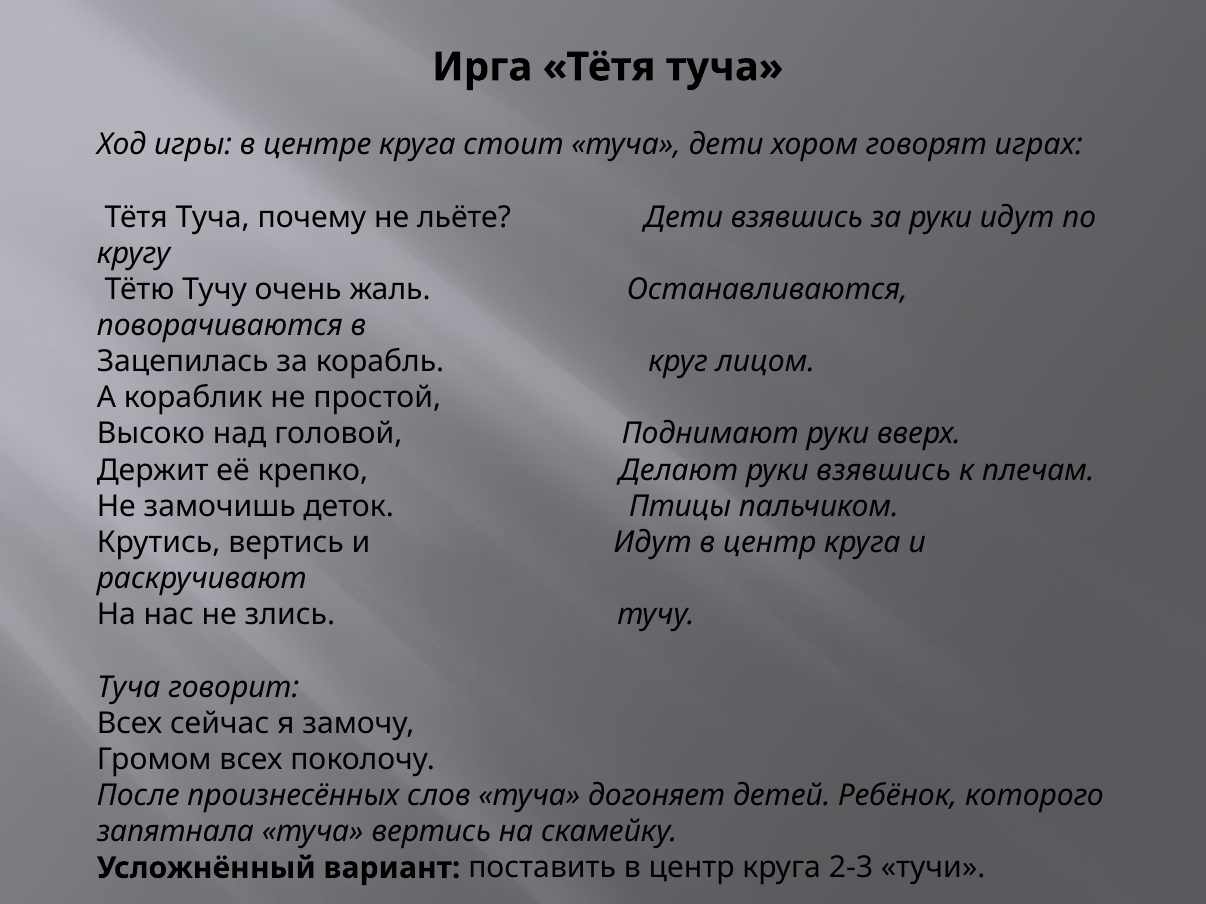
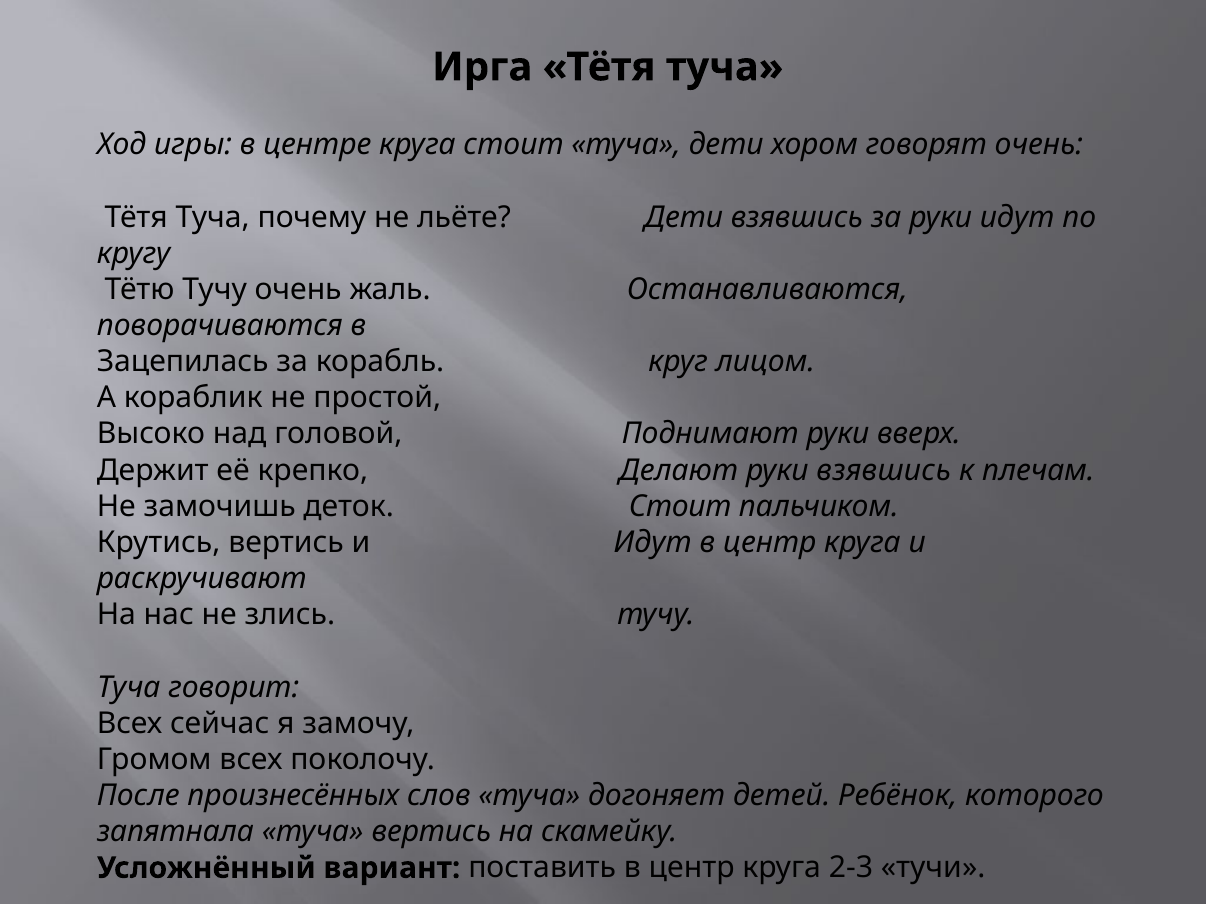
говорят играх: играх -> очень (1039, 145)
деток Птицы: Птицы -> Стоит (680, 507)
